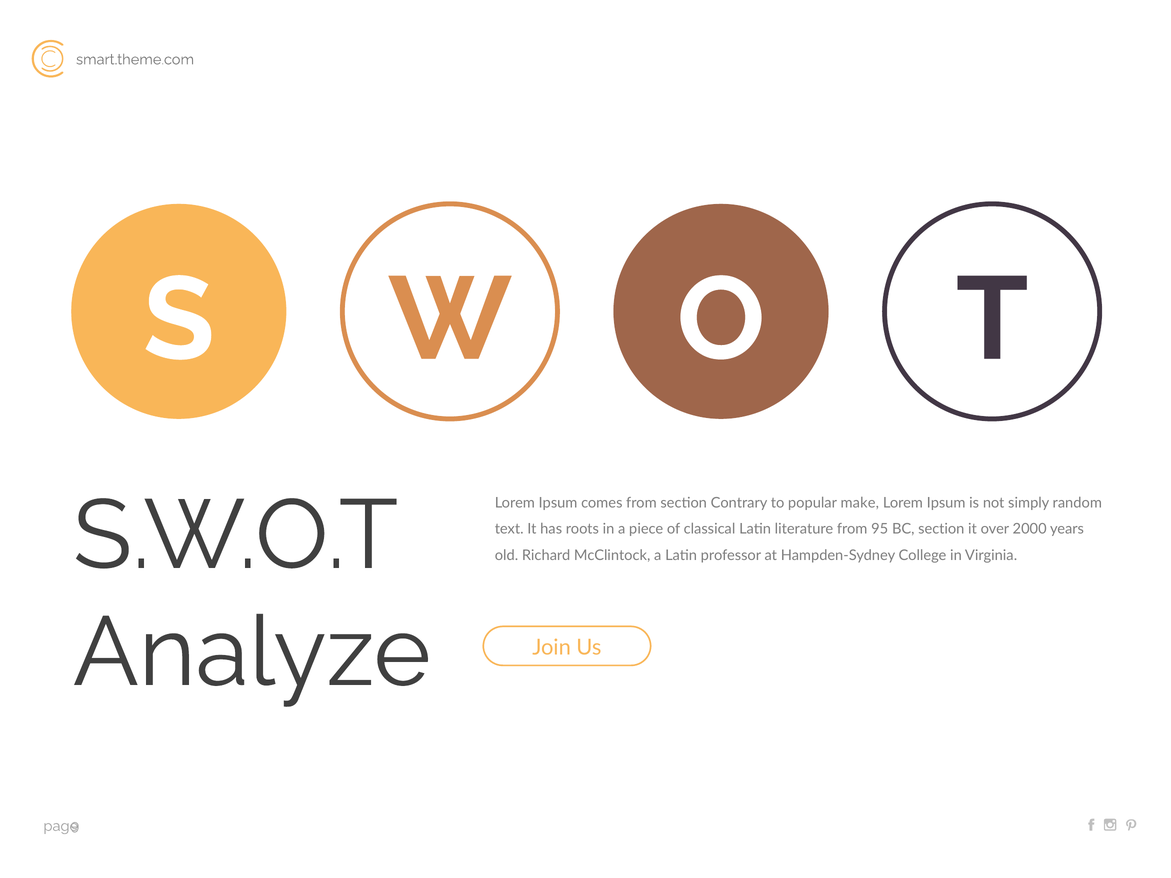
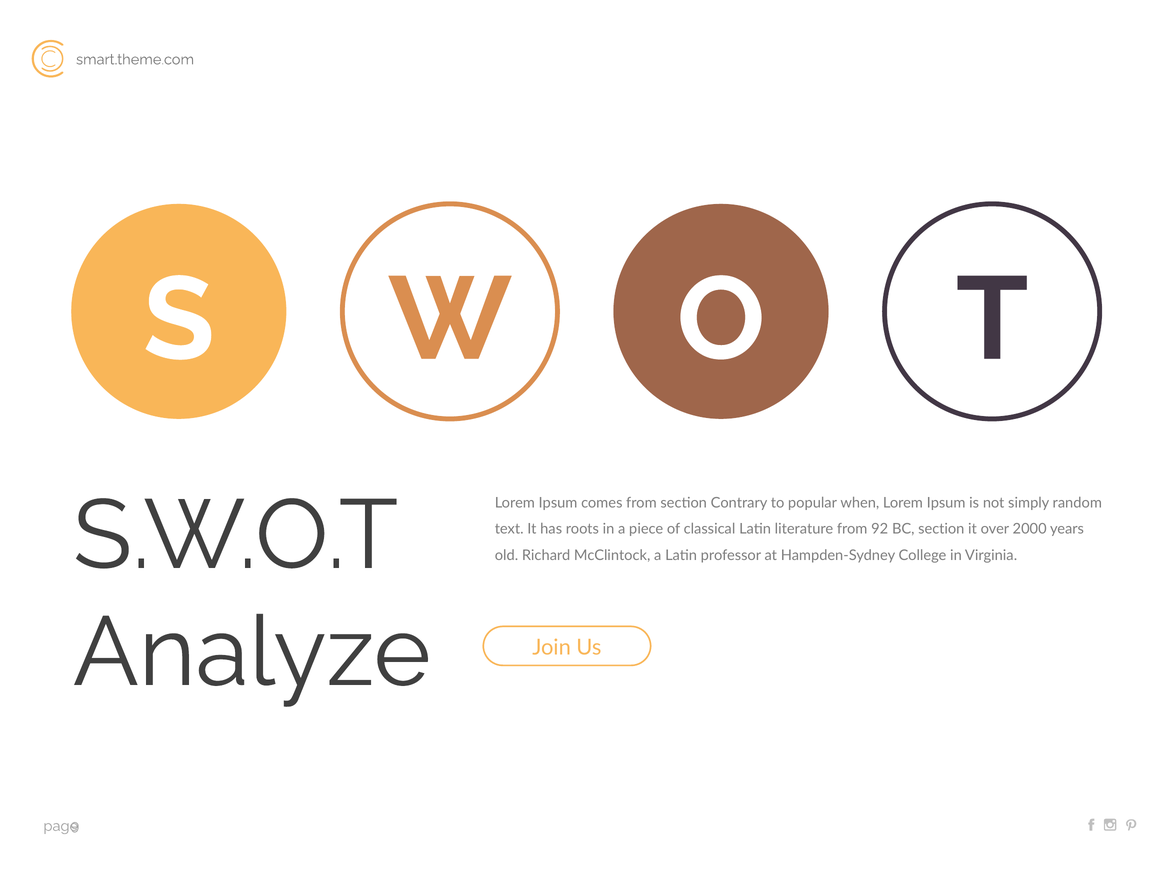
make: make -> when (860, 503)
95: 95 -> 92 (880, 529)
